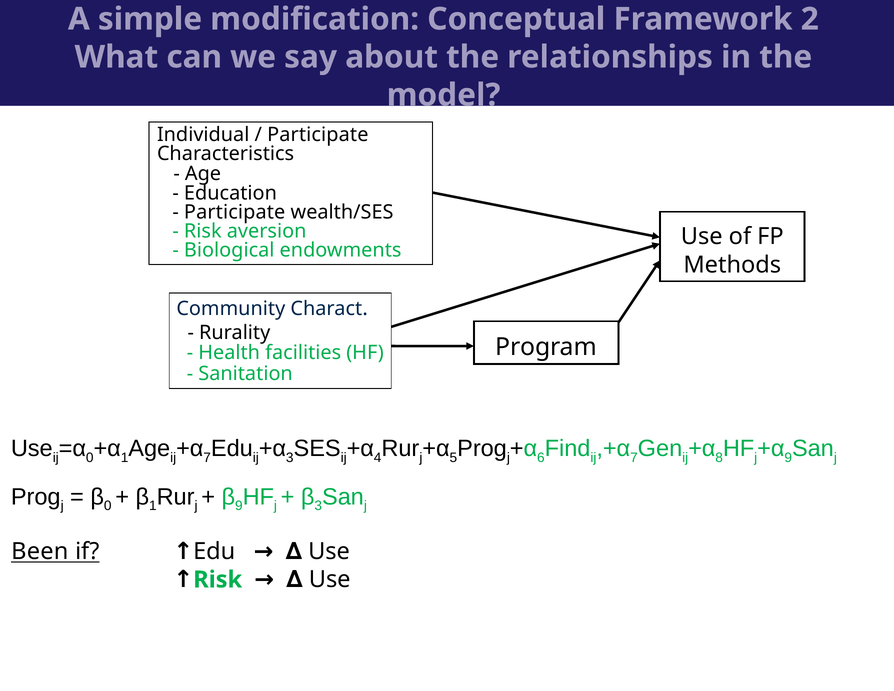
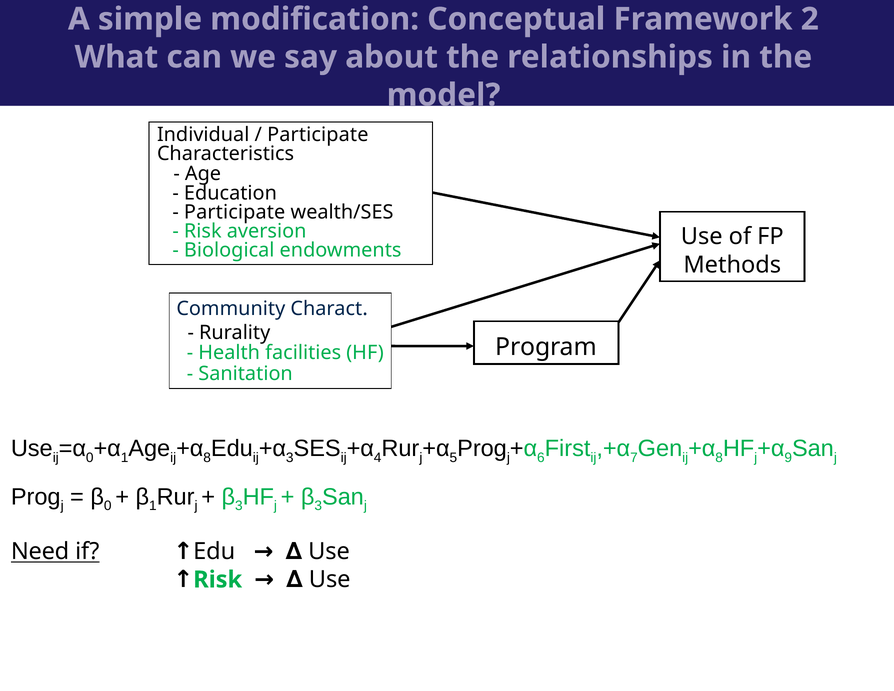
7: 7 -> 8 (207, 458)
Find: Find -> First (568, 448)
9: 9 -> 3 (239, 506)
Been: Been -> Need (40, 551)
